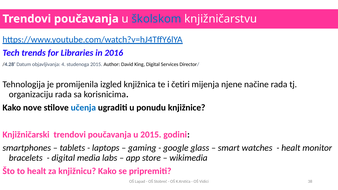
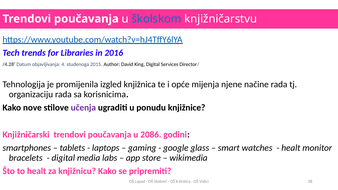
četiri: četiri -> opće (181, 84)
učenja colour: blue -> purple (83, 108)
u 2015: 2015 -> 2086 (151, 135)
